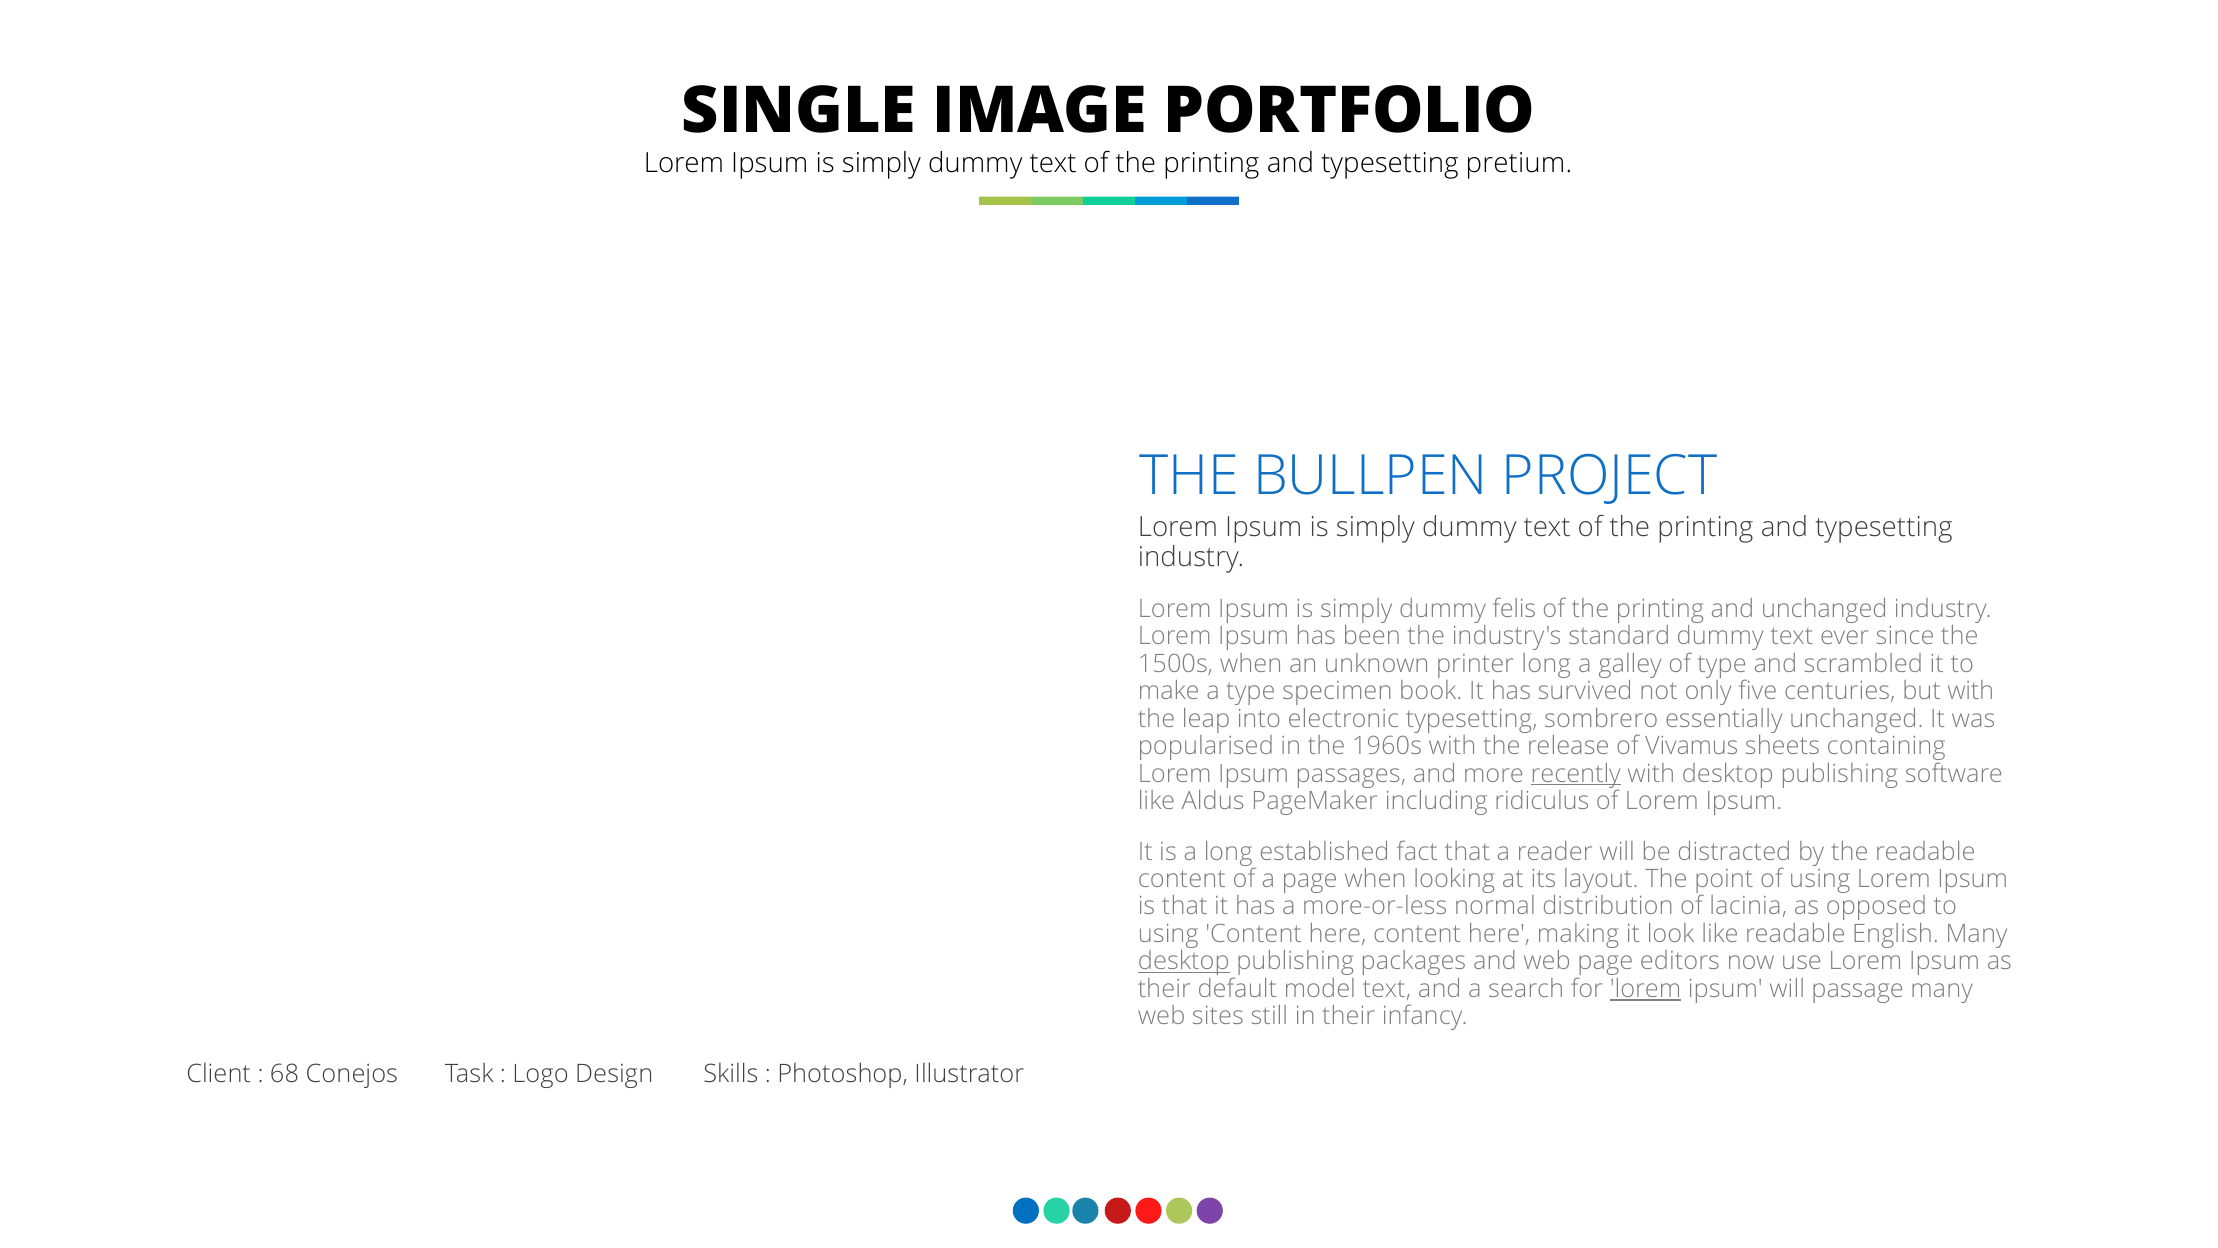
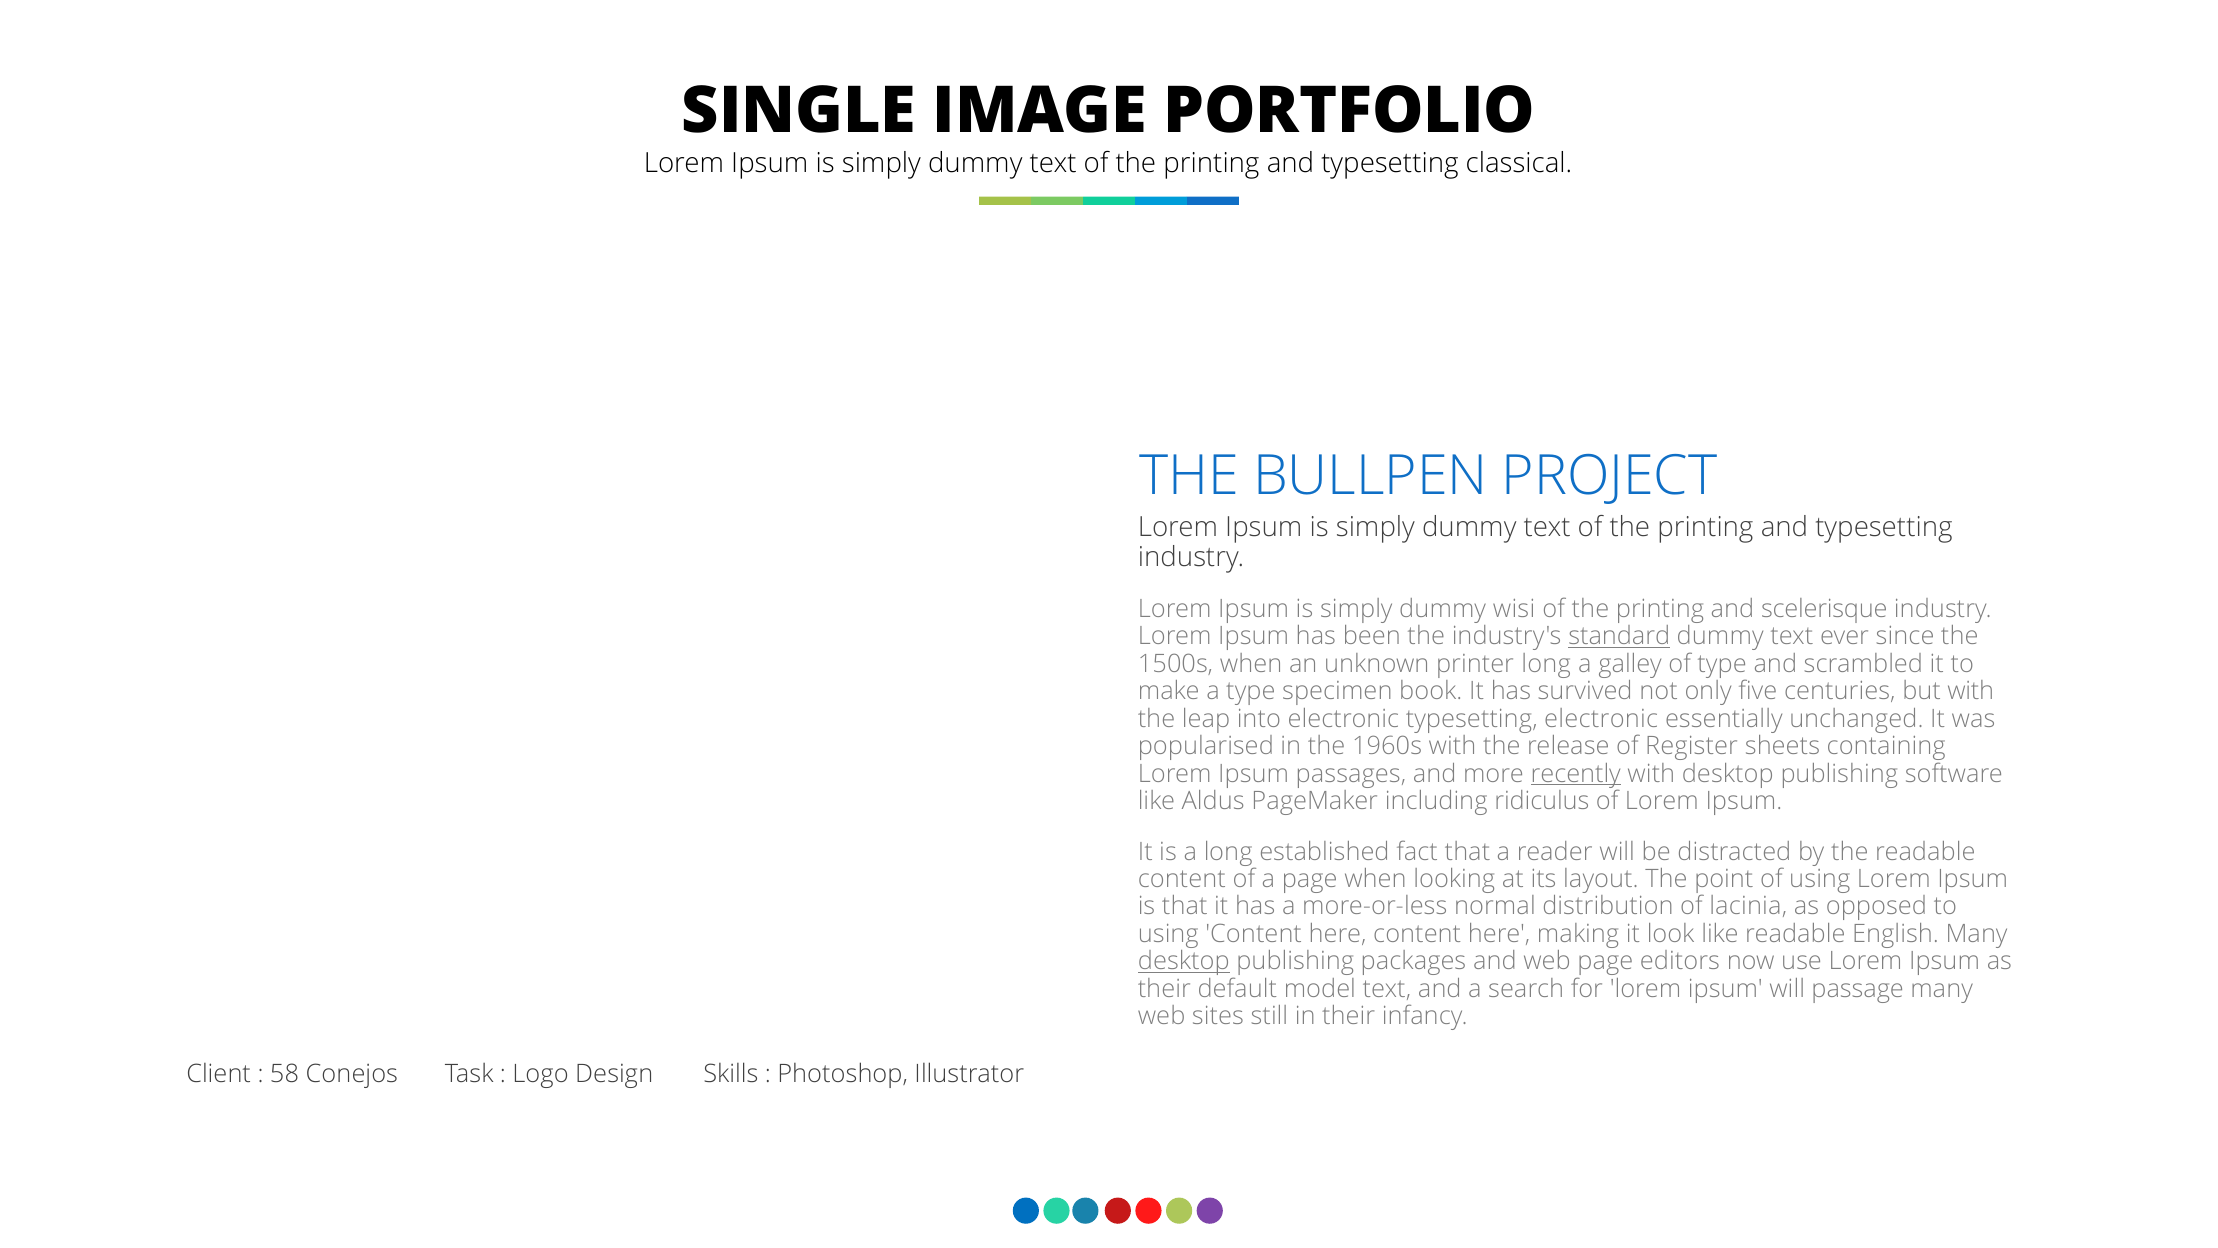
pretium: pretium -> classical (1519, 163)
felis: felis -> wisi (1514, 609)
and unchanged: unchanged -> scelerisque (1824, 609)
standard underline: none -> present (1619, 636)
typesetting sombrero: sombrero -> electronic (1601, 719)
Vivamus: Vivamus -> Register (1692, 746)
lorem underline: present -> none (1646, 989)
68: 68 -> 58 (285, 1073)
